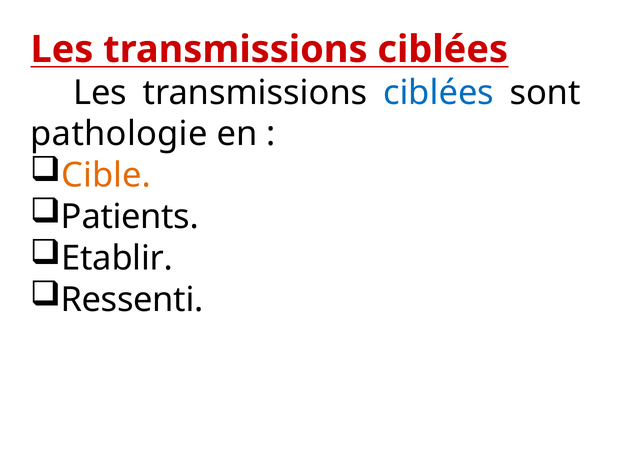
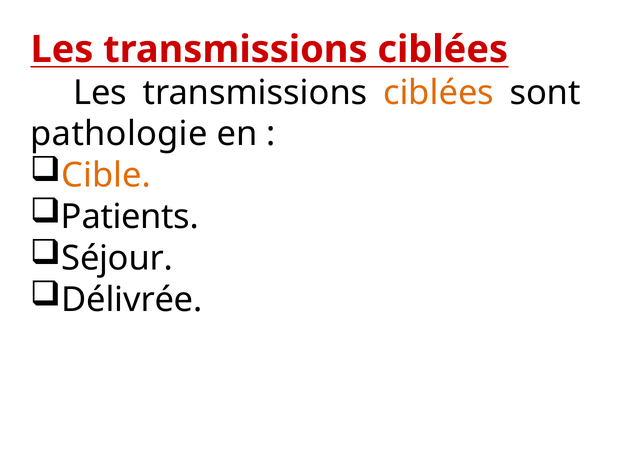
ciblées colour: blue -> orange (439, 93)
Etablir: Etablir -> Séjour (117, 258)
Ressenti: Ressenti -> Délivrée (132, 300)
